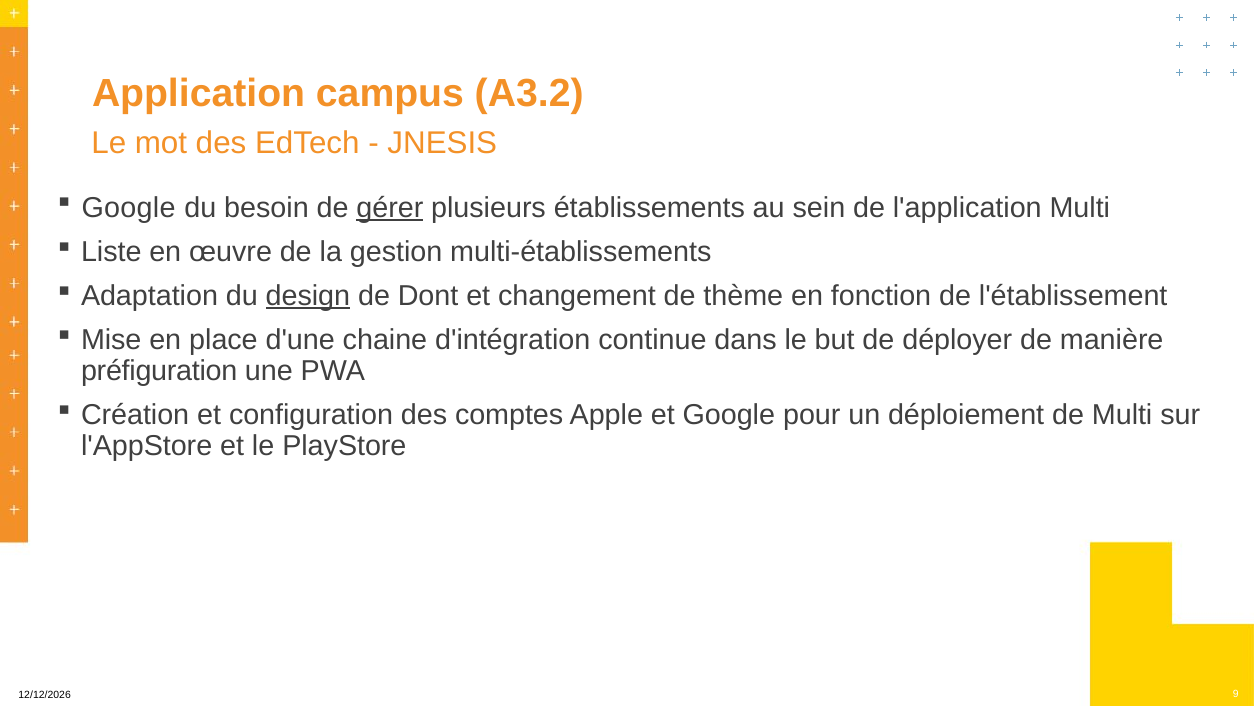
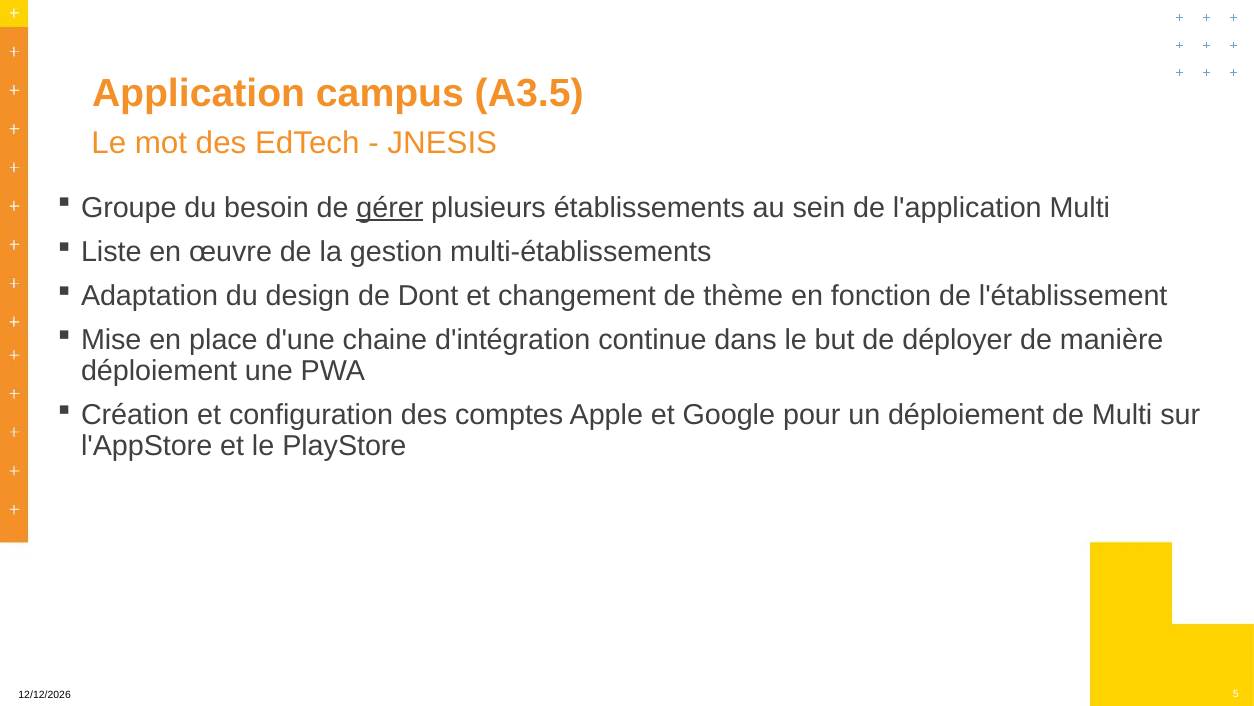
A3.2: A3.2 -> A3.5 (529, 93)
Google: Google -> Groupe (129, 208)
design underline: present -> none (308, 296)
préfiguration: préfiguration -> déploiement (159, 371)
9: 9 -> 5 (1236, 694)
